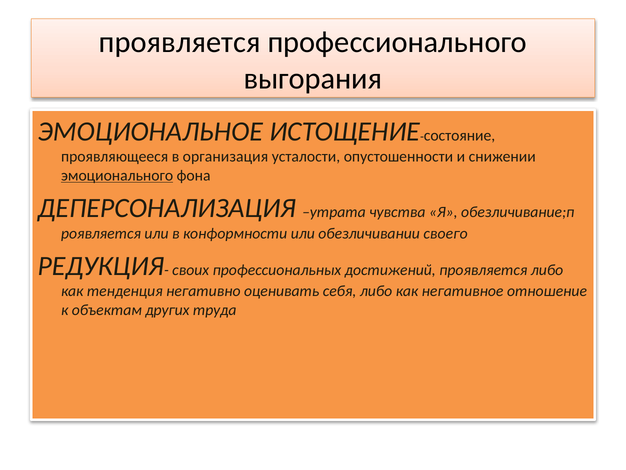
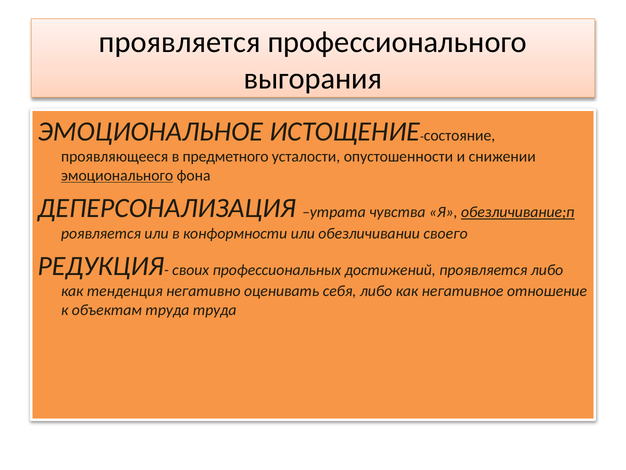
организация: организация -> предметного (226, 157)
обезличивание;п underline: none -> present (518, 212)
объектам других: других -> труда (167, 310)
